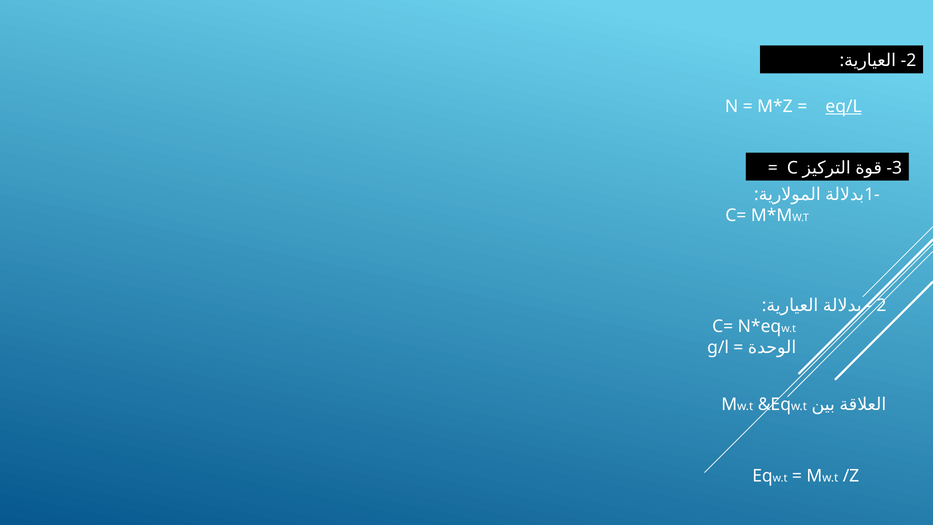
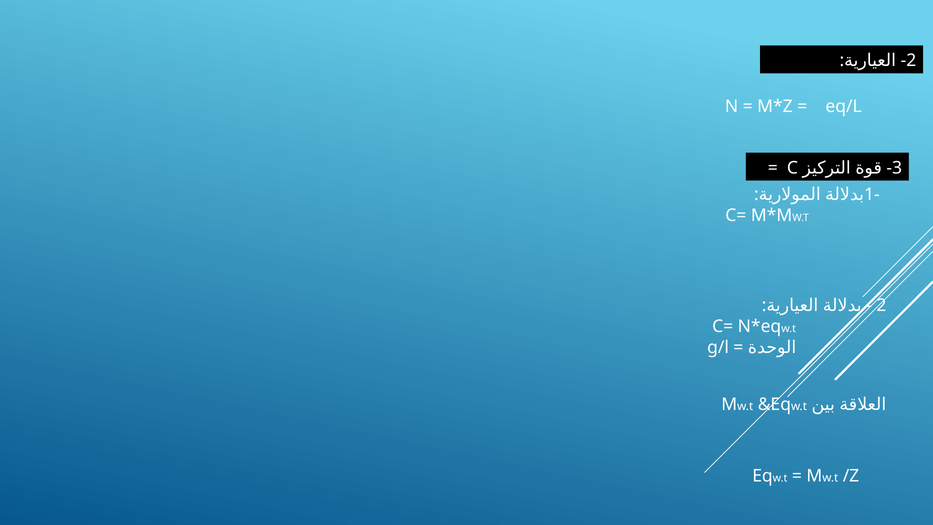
eq/L underline: present -> none (844, 106)
